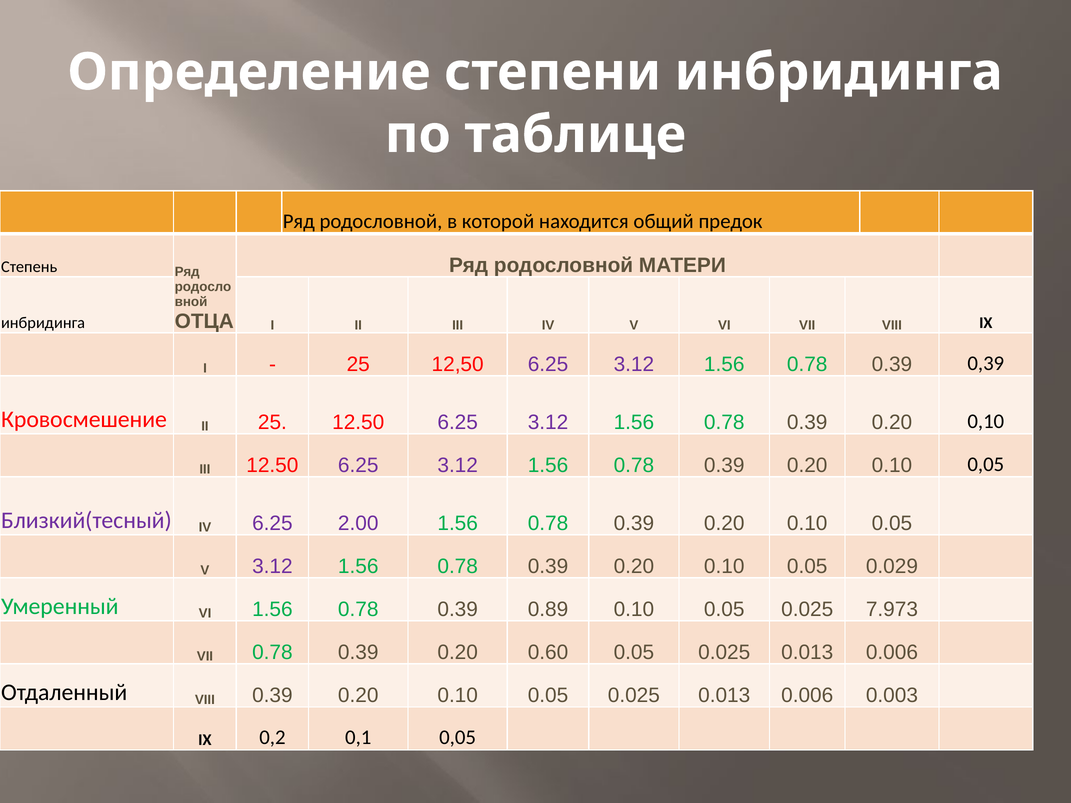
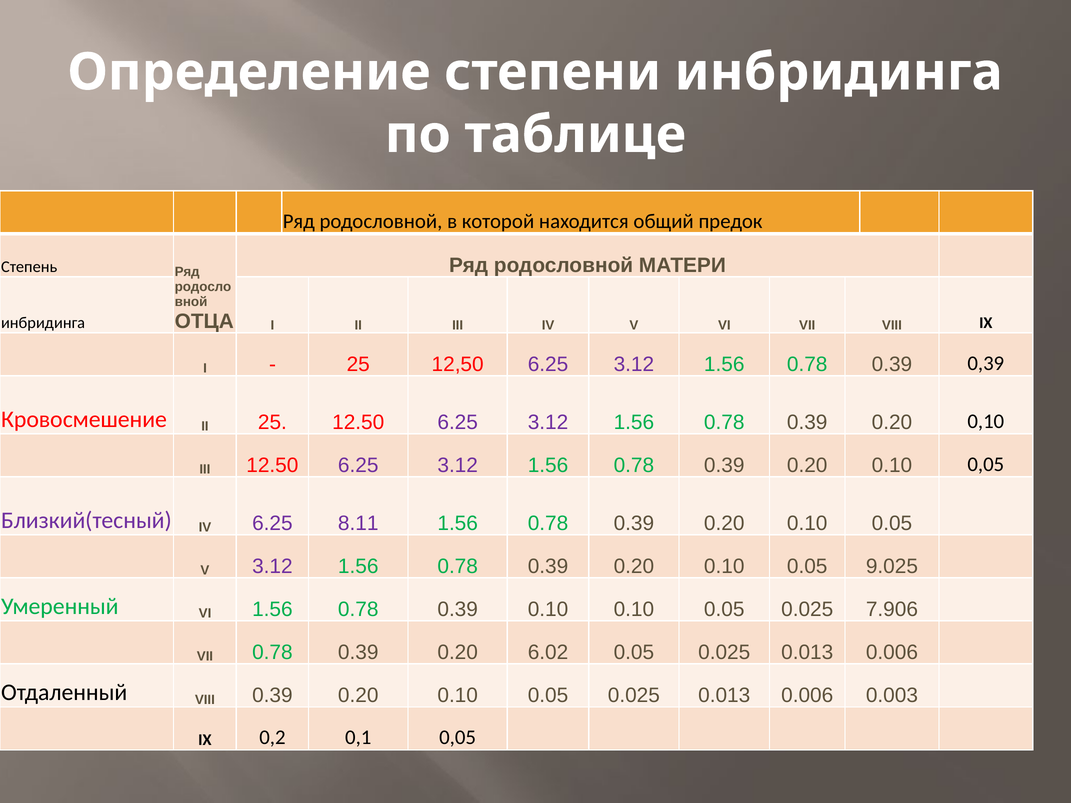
2.00: 2.00 -> 8.11 (358, 524)
0.029: 0.029 -> 9.025 (892, 567)
0.39 0.89: 0.89 -> 0.10 (548, 610)
7.973: 7.973 -> 7.906 (892, 610)
0.60: 0.60 -> 6.02 (548, 653)
